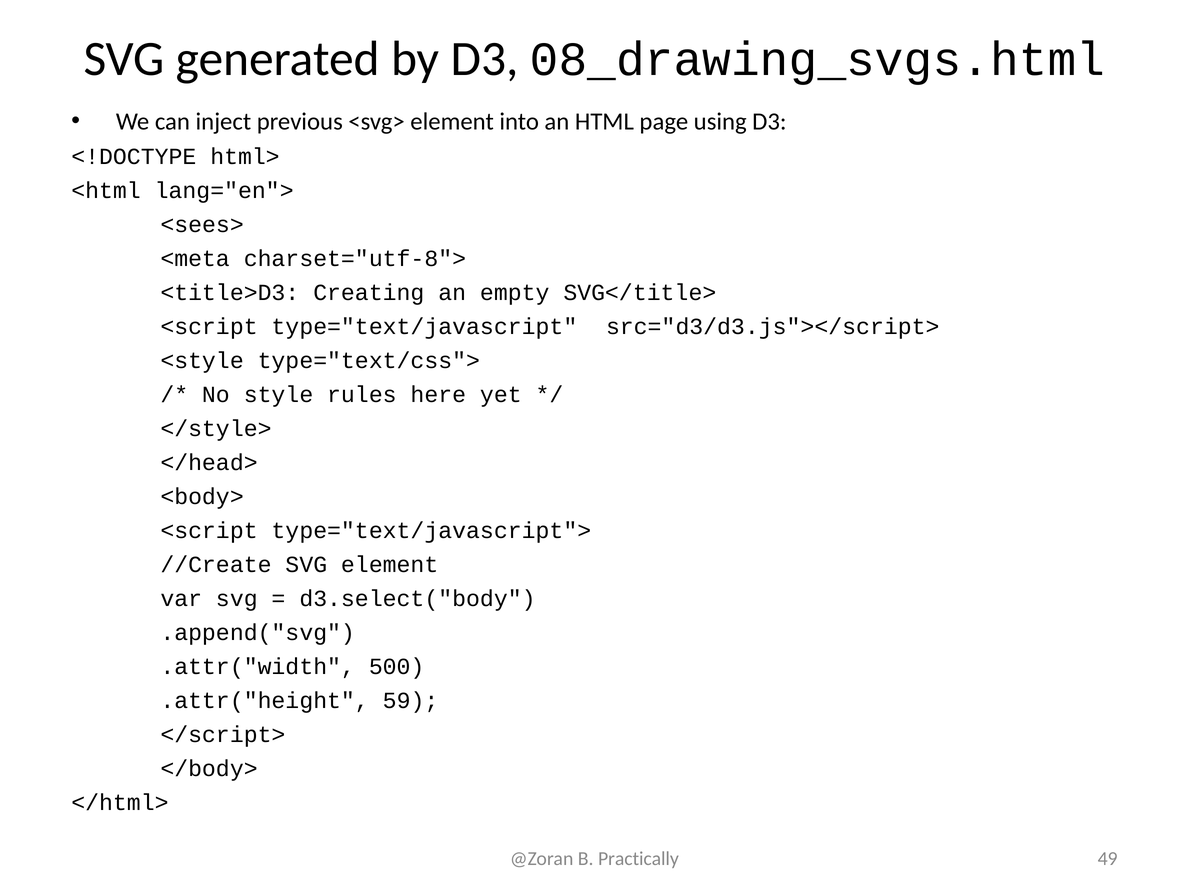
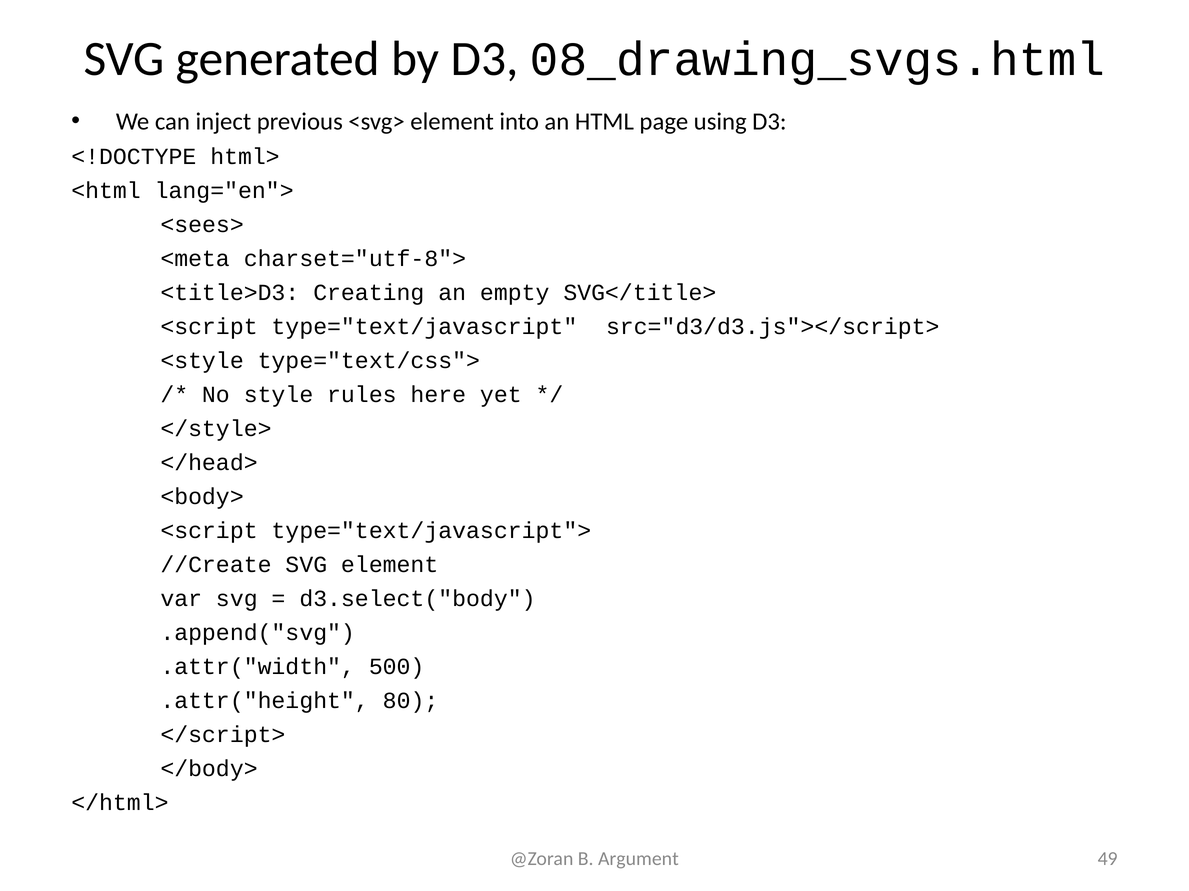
59: 59 -> 80 (411, 701)
Practically: Practically -> Argument (638, 859)
